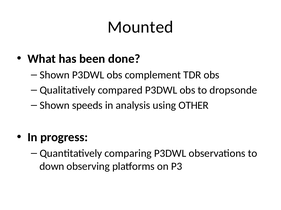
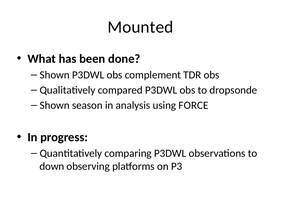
speeds: speeds -> season (87, 106)
OTHER: OTHER -> FORCE (193, 106)
